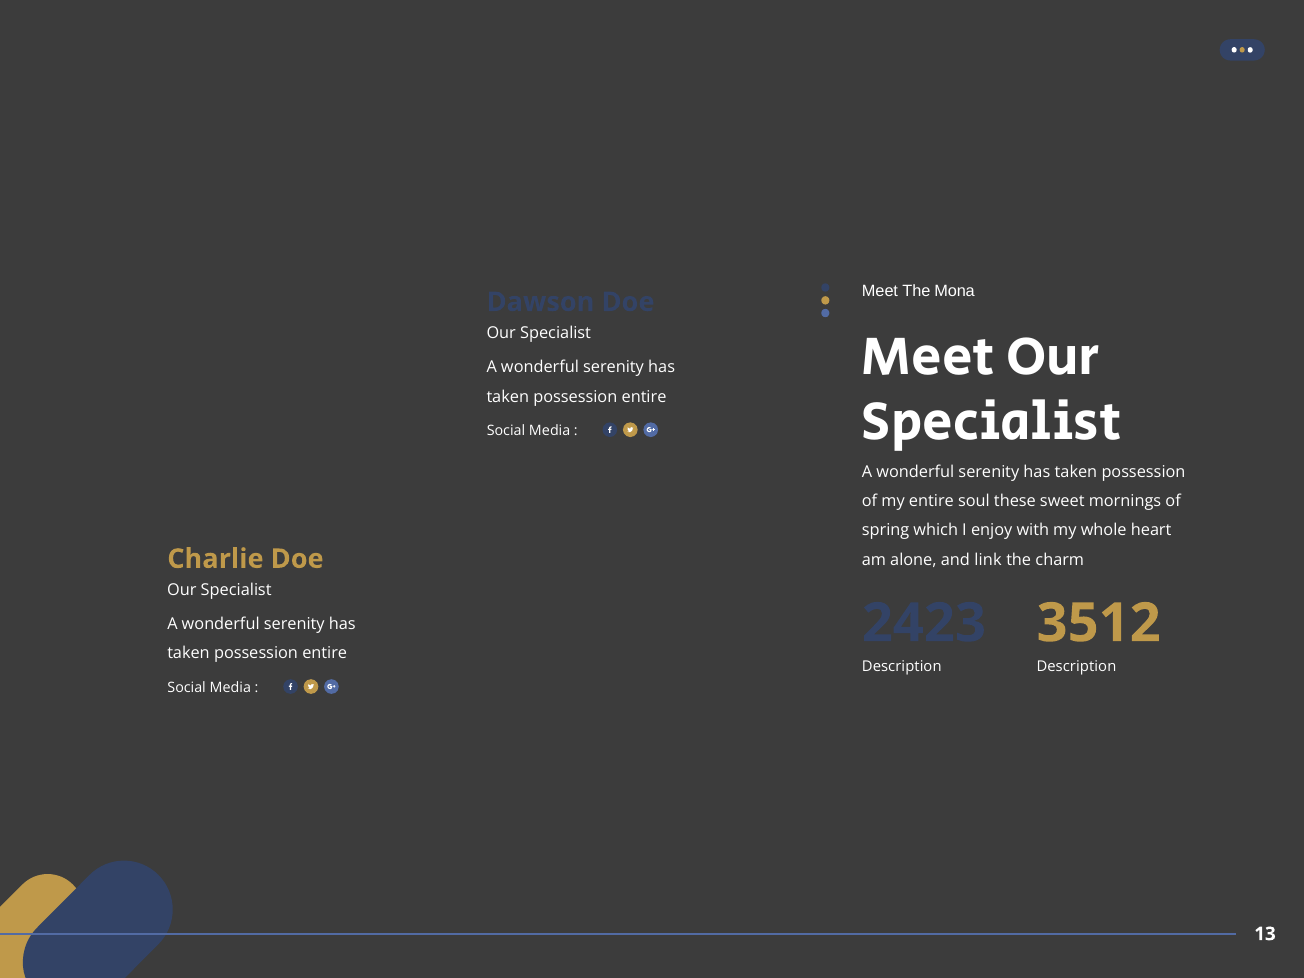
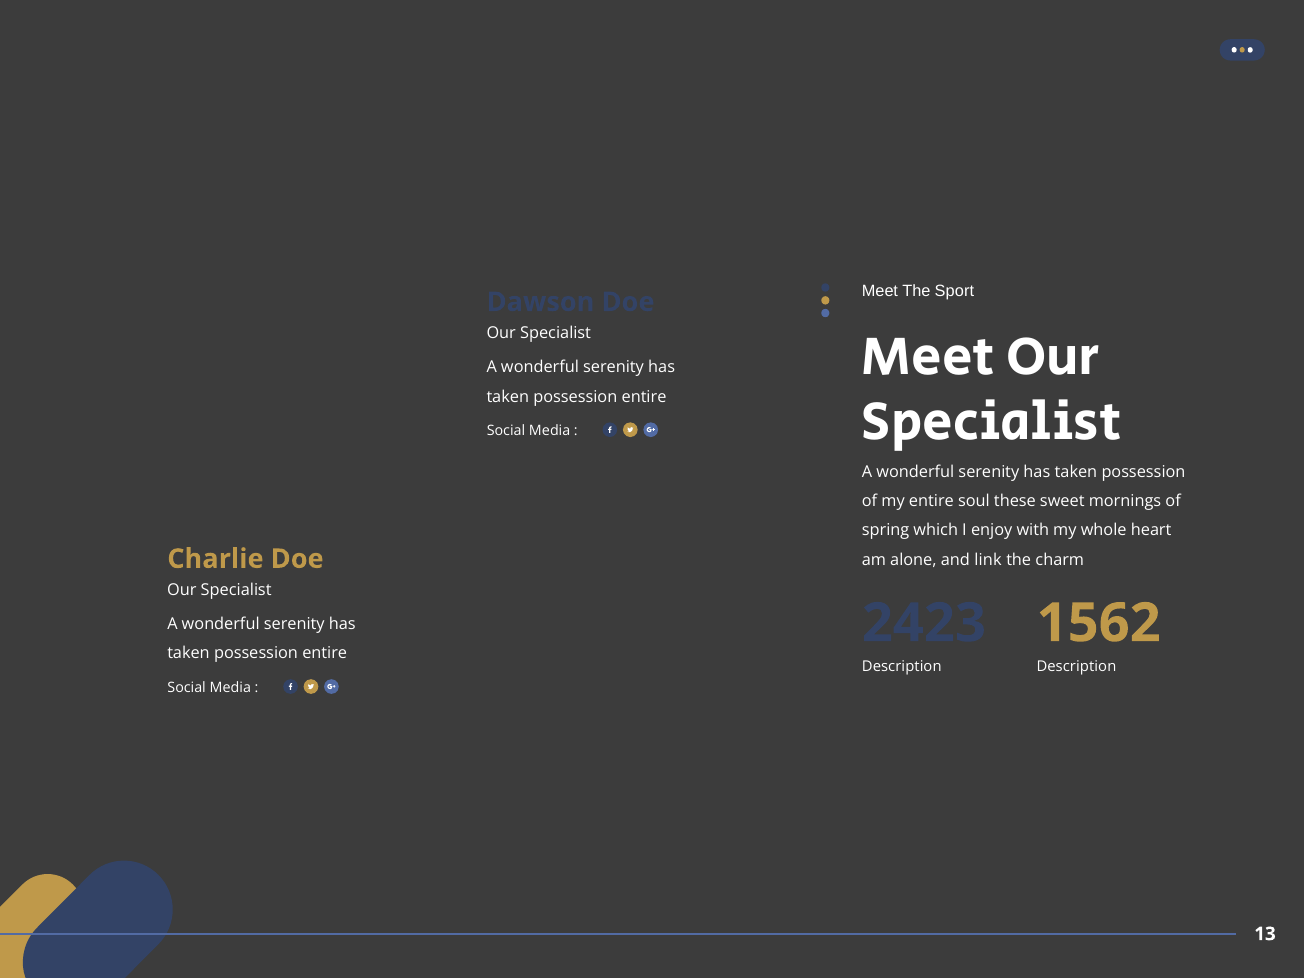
Mona: Mona -> Sport (954, 291)
3512: 3512 -> 1562 (1099, 623)
